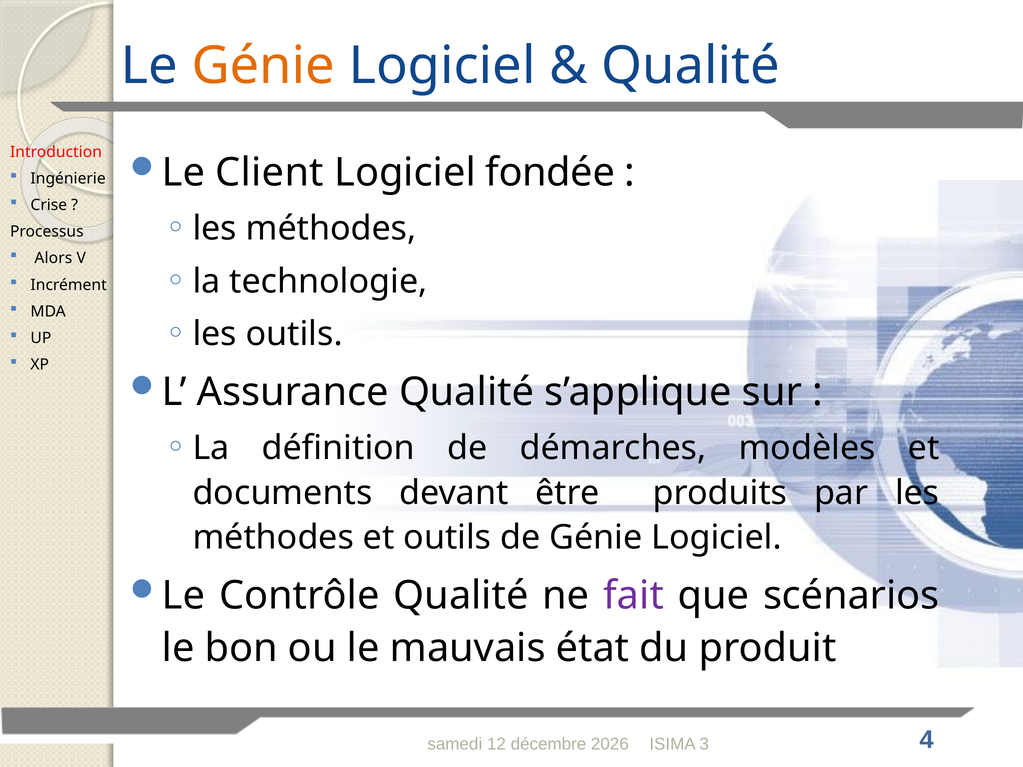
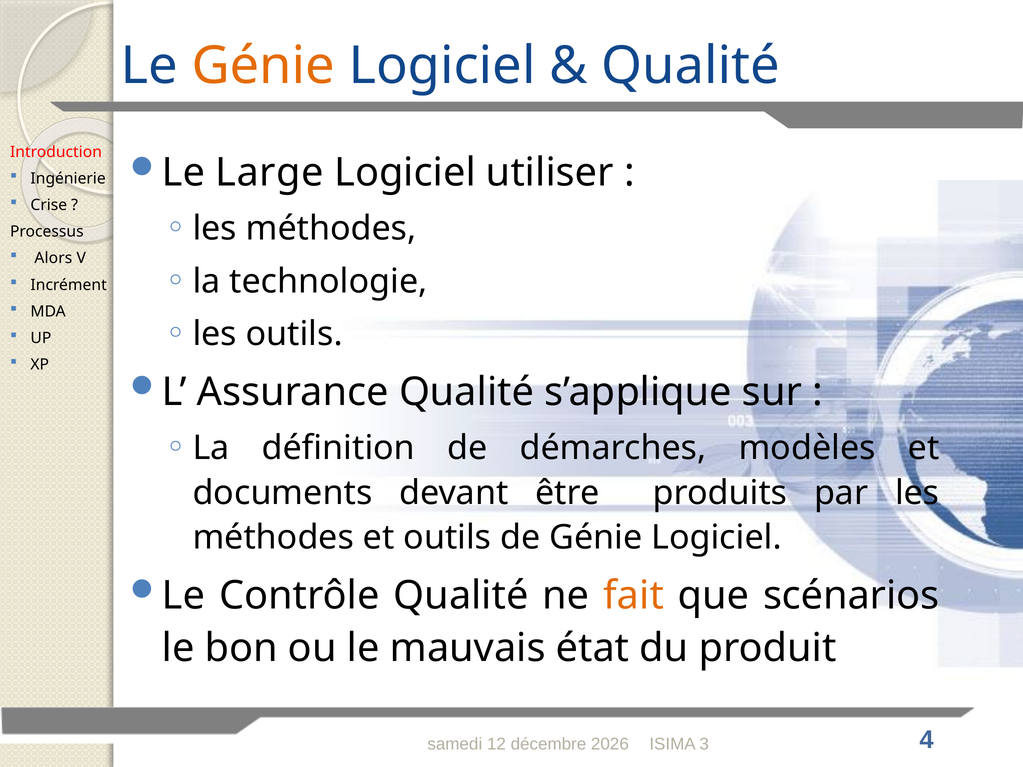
Client: Client -> Large (270, 173)
fondée: fondée -> utiliser (550, 173)
fait colour: purple -> orange (634, 596)
